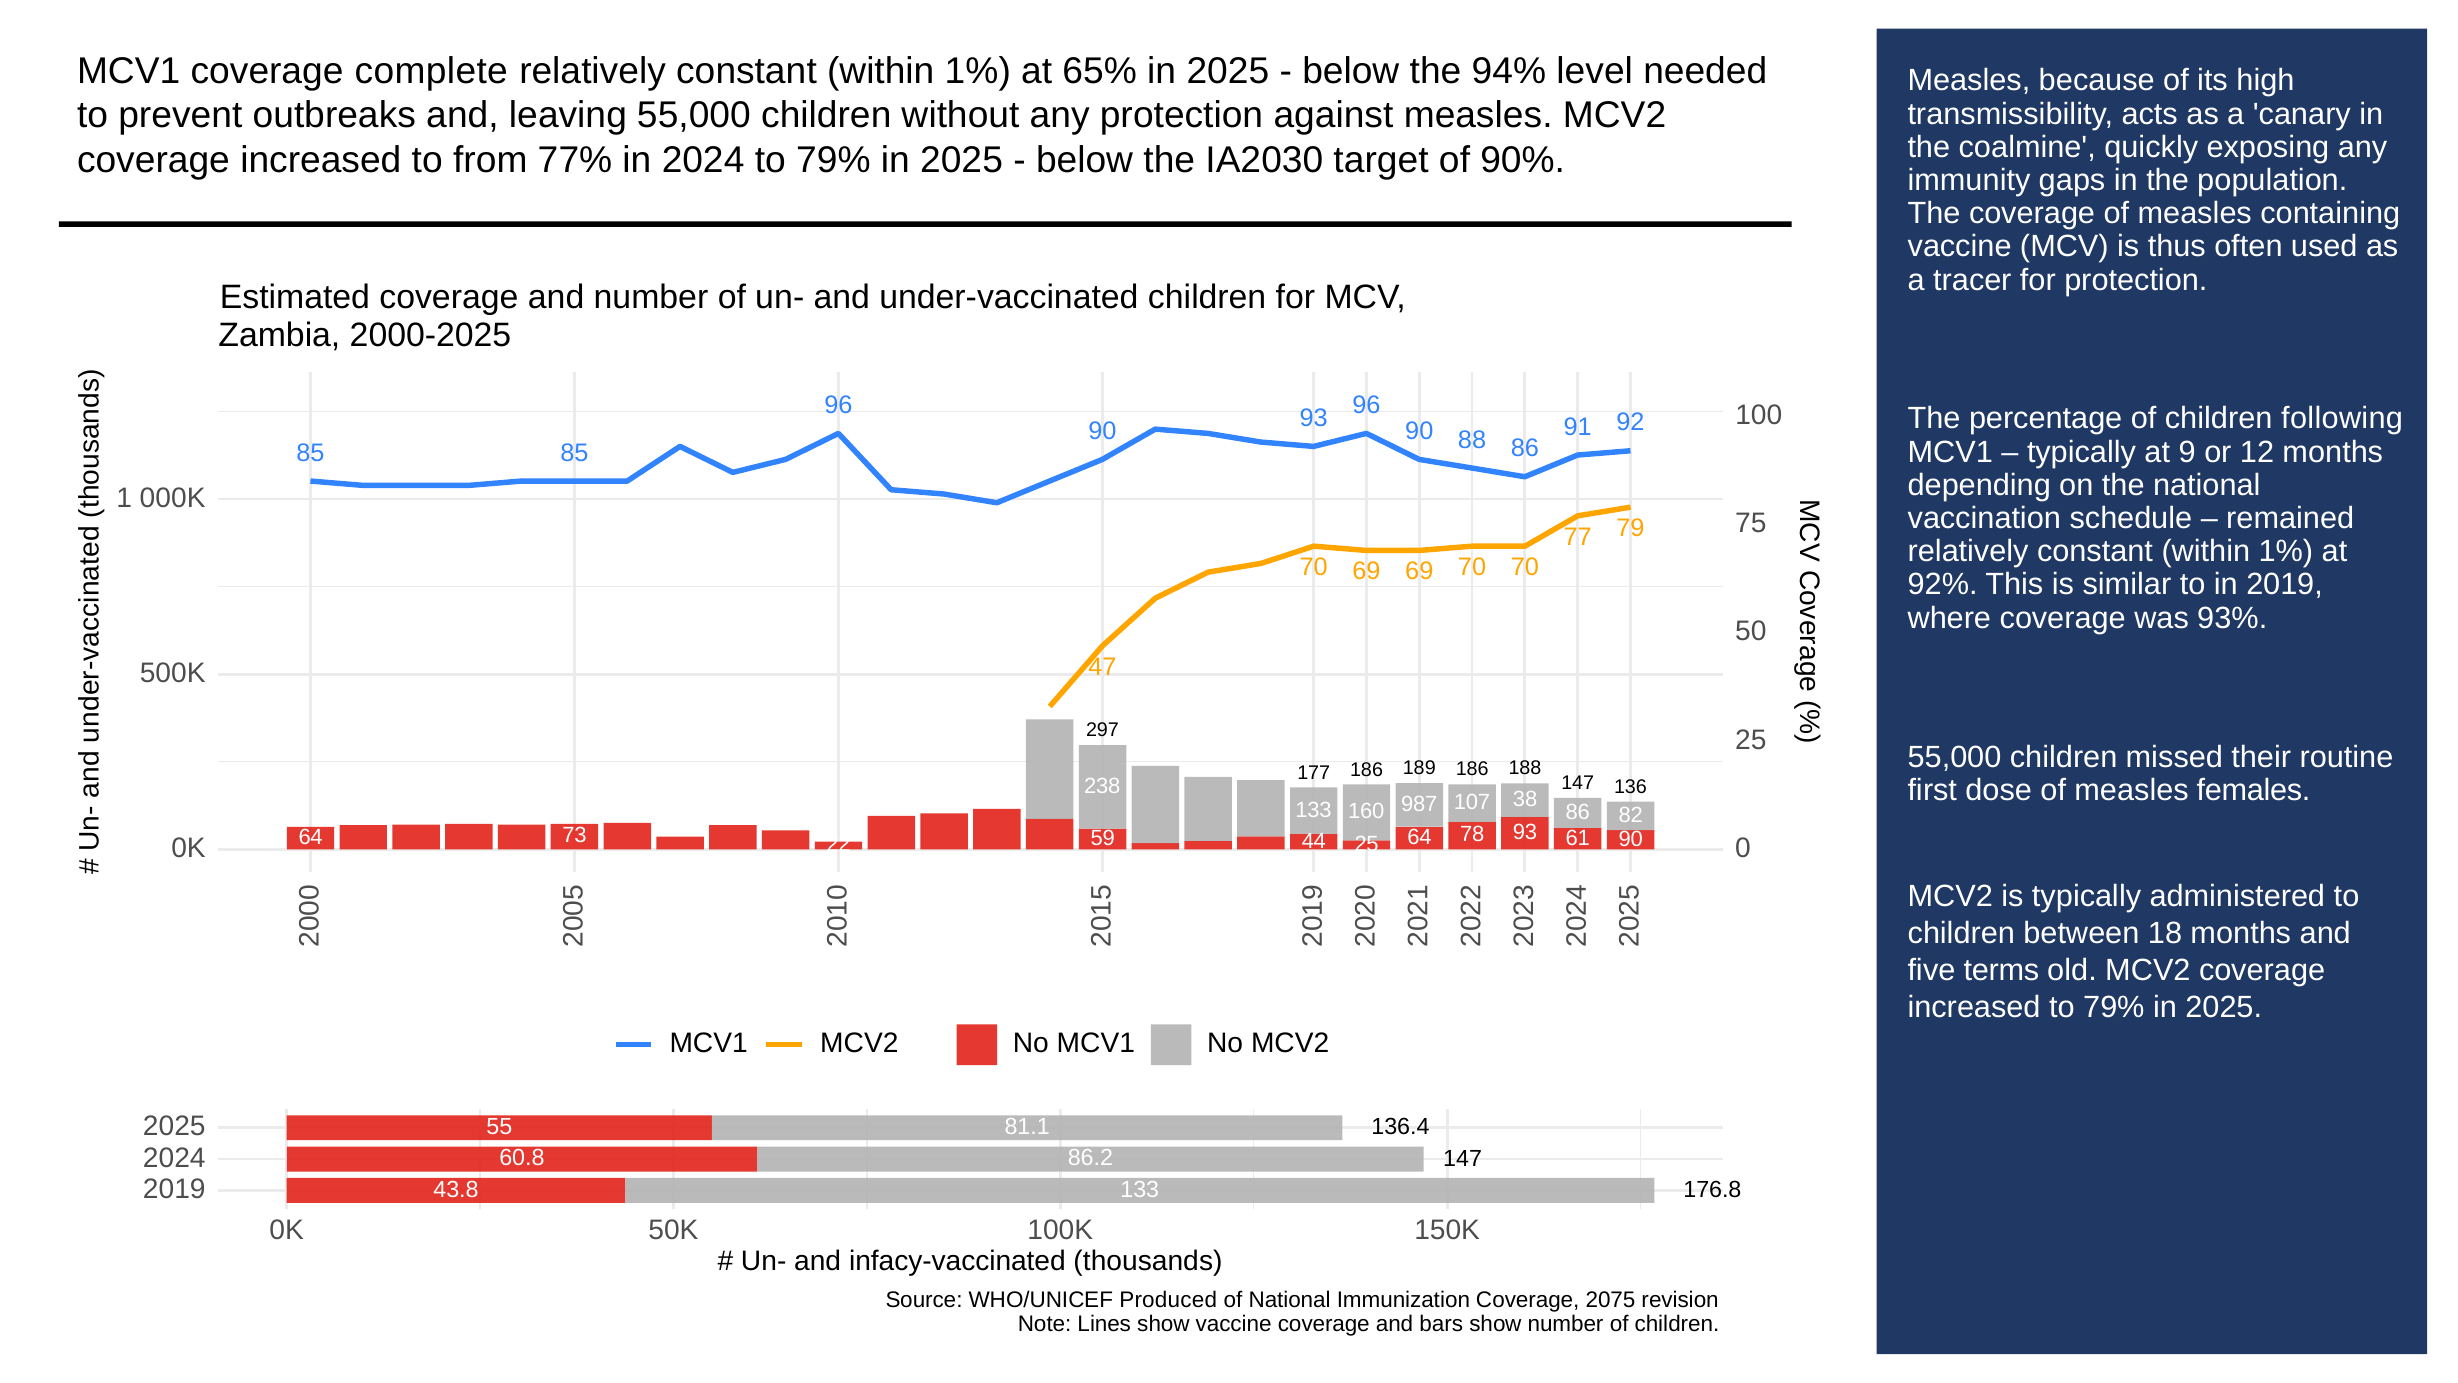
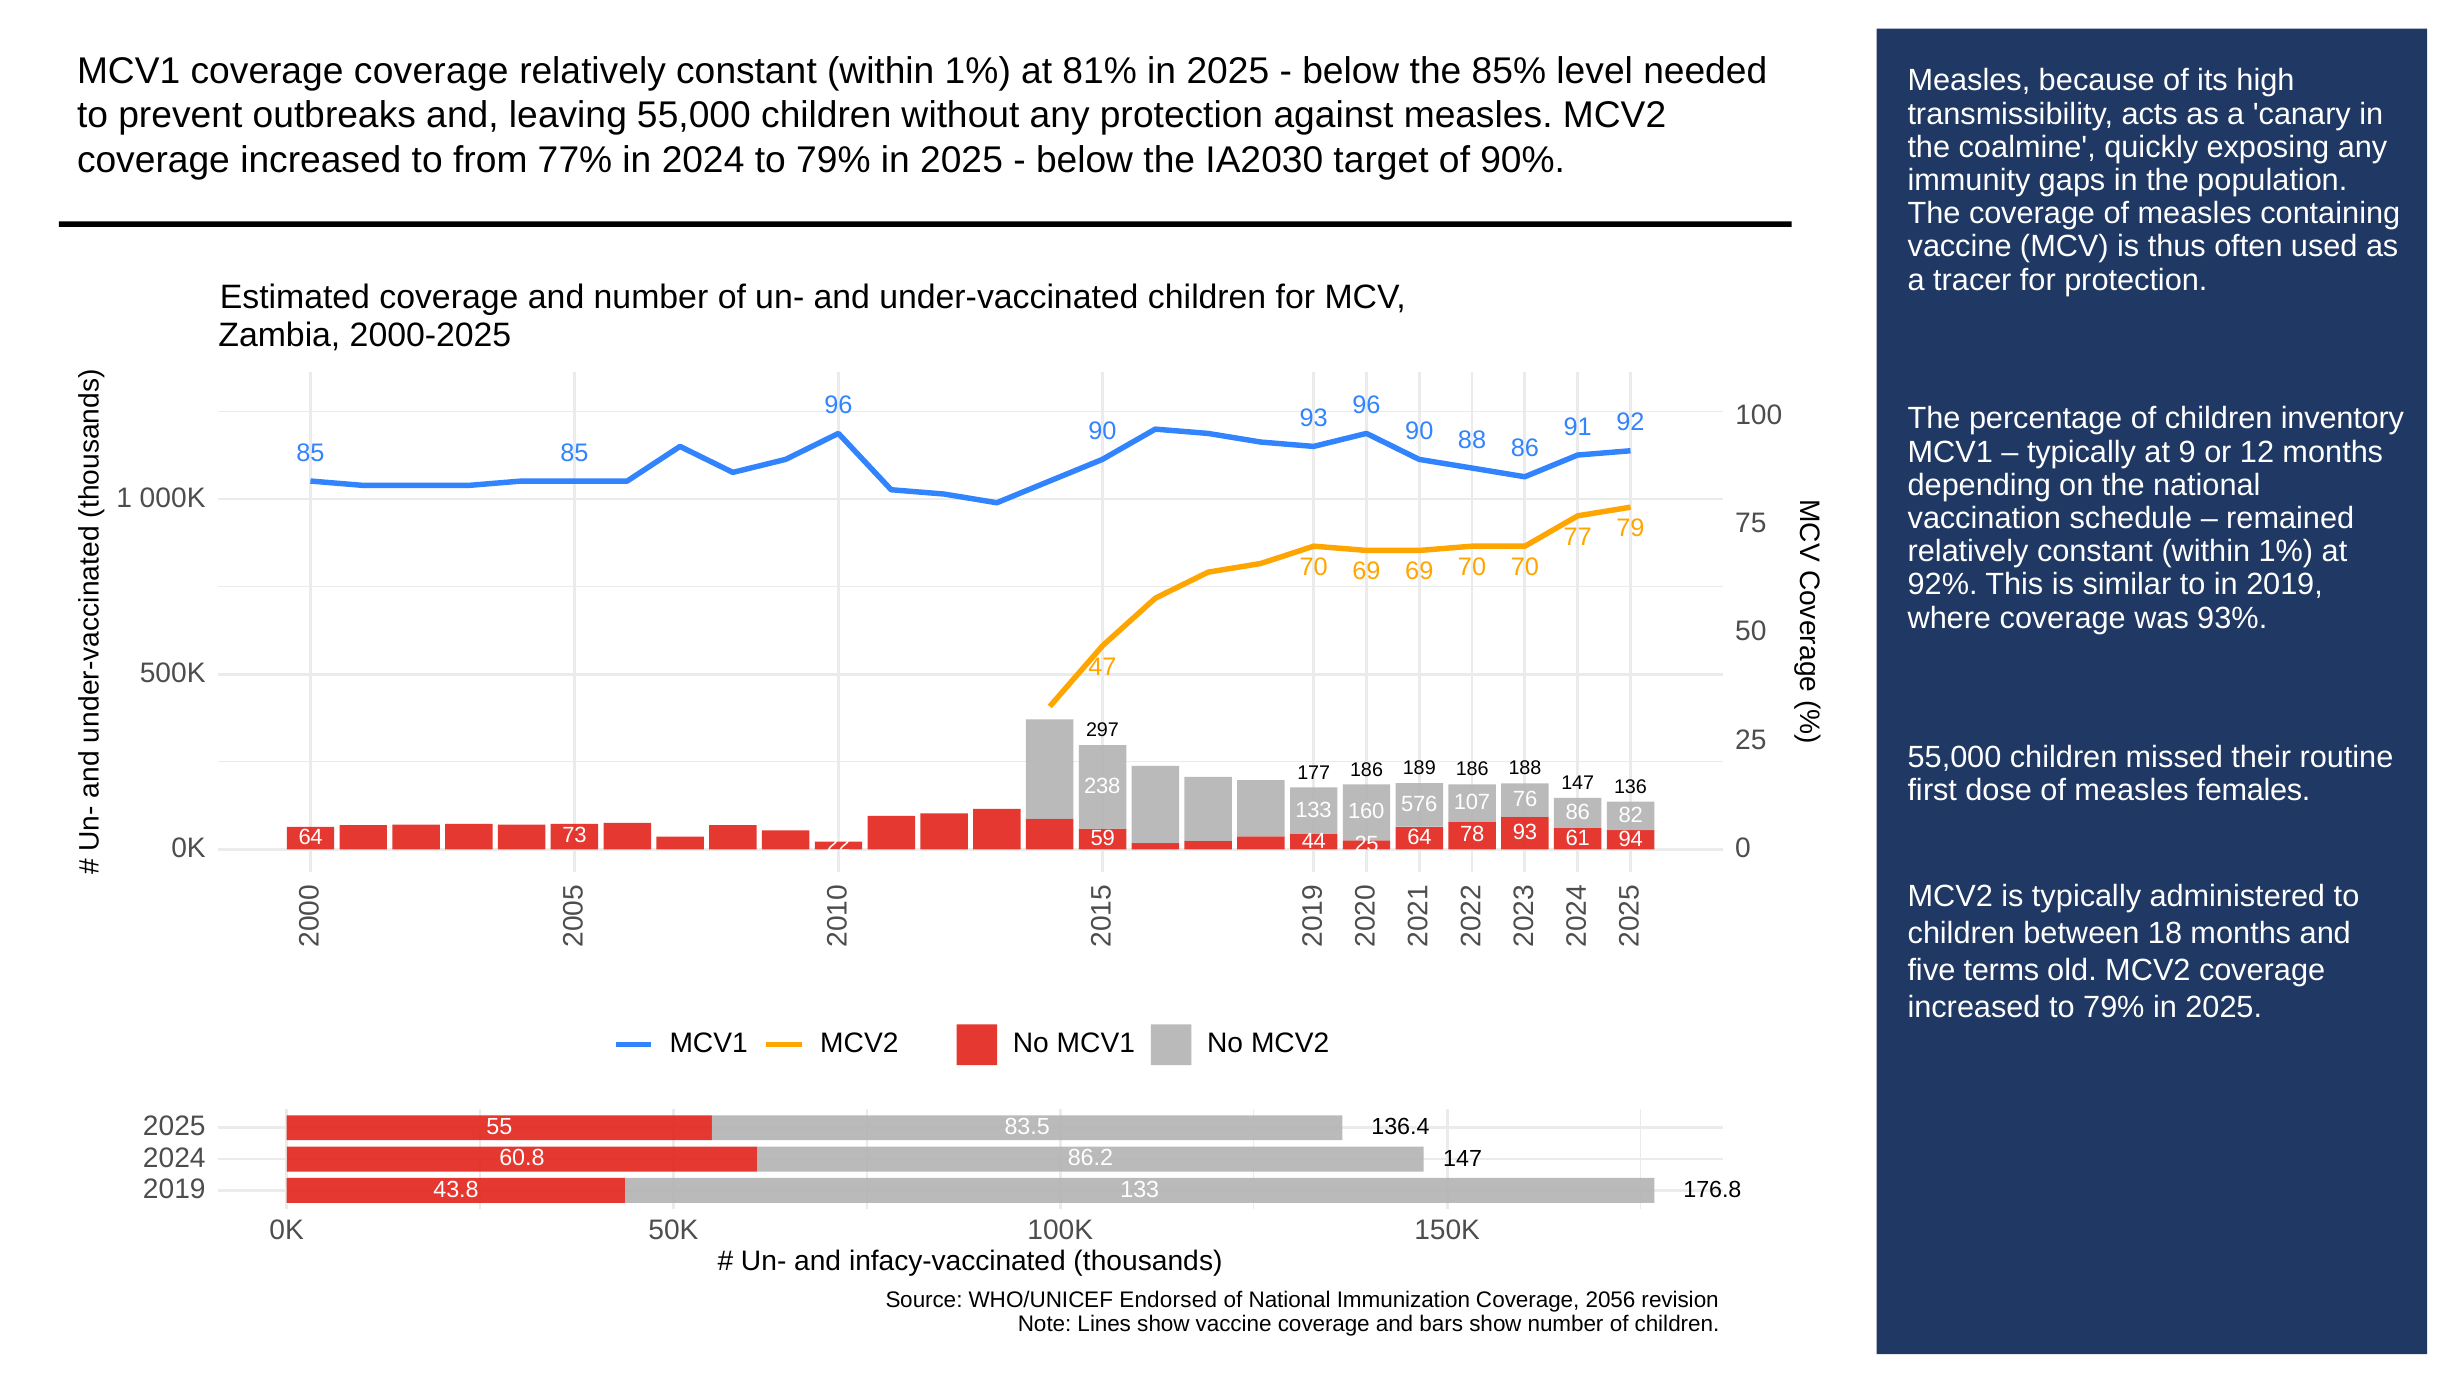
coverage complete: complete -> coverage (431, 71)
65%: 65% -> 81% (1100, 71)
94%: 94% -> 85% (1509, 71)
following: following -> inventory (2342, 419)
987: 987 -> 576 (1419, 804)
38: 38 -> 76 (1525, 799)
61 90: 90 -> 94 (1631, 839)
81.1: 81.1 -> 83.5 (1027, 1127)
Produced: Produced -> Endorsed (1168, 1299)
2075: 2075 -> 2056 (1611, 1299)
